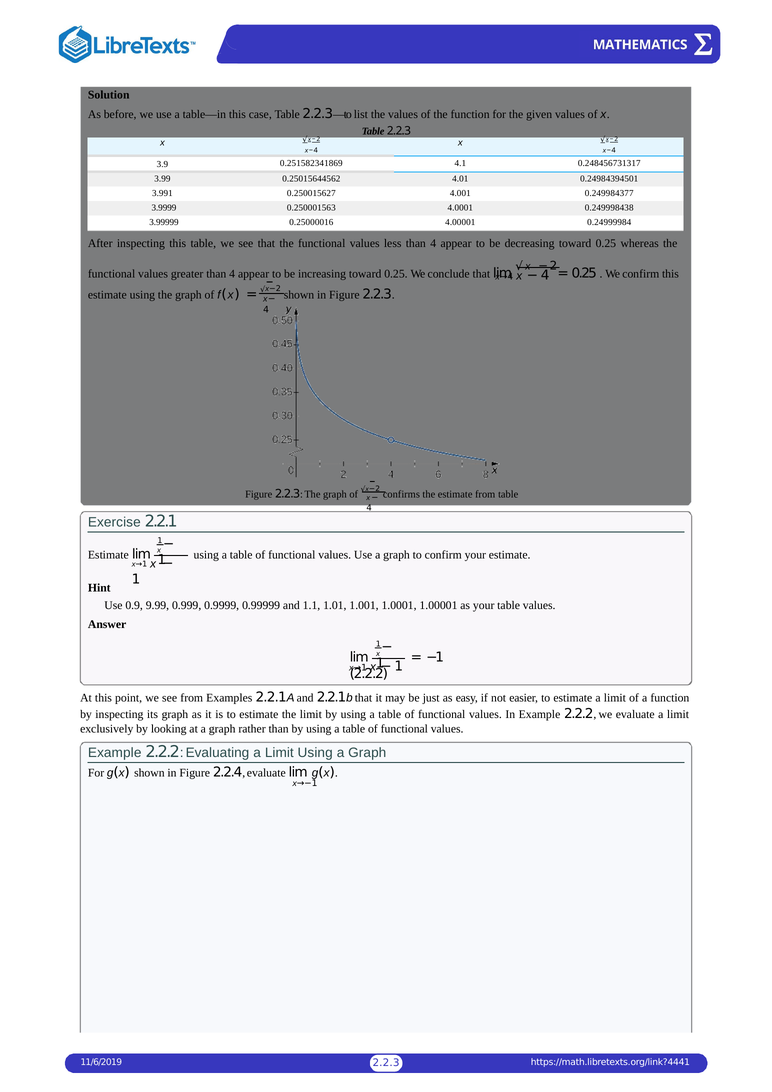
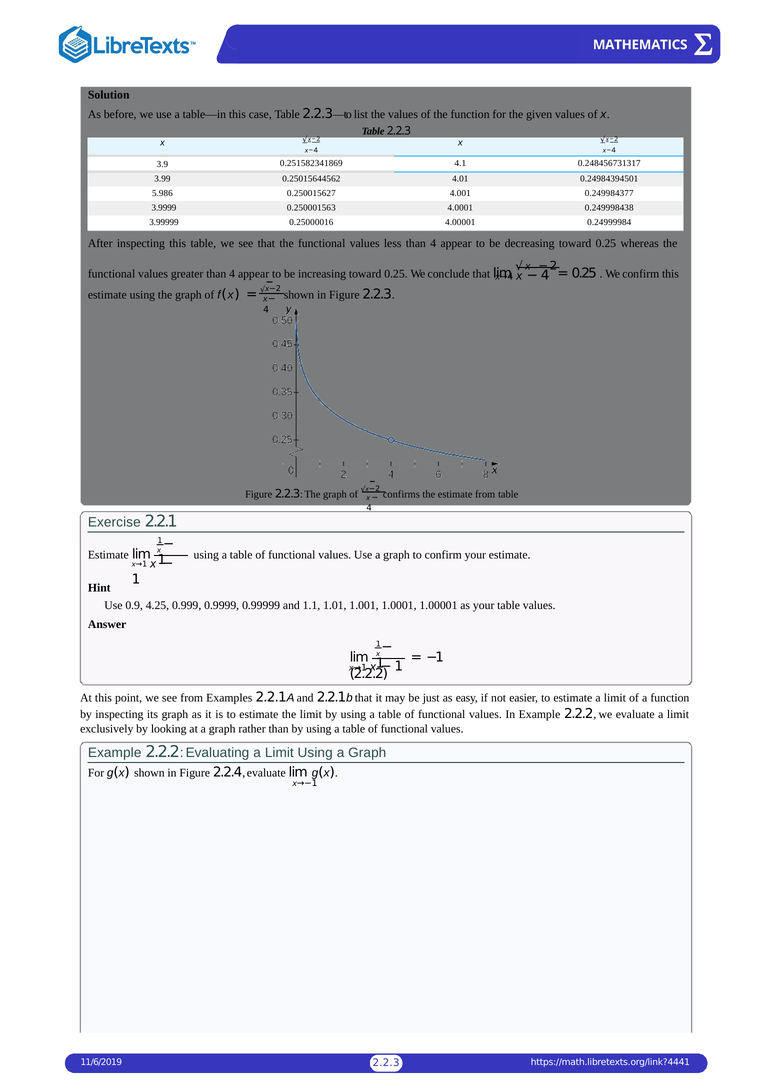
3.991: 3.991 -> 5.986 (162, 193)
9.99: 9.99 -> 4.25 (157, 606)
